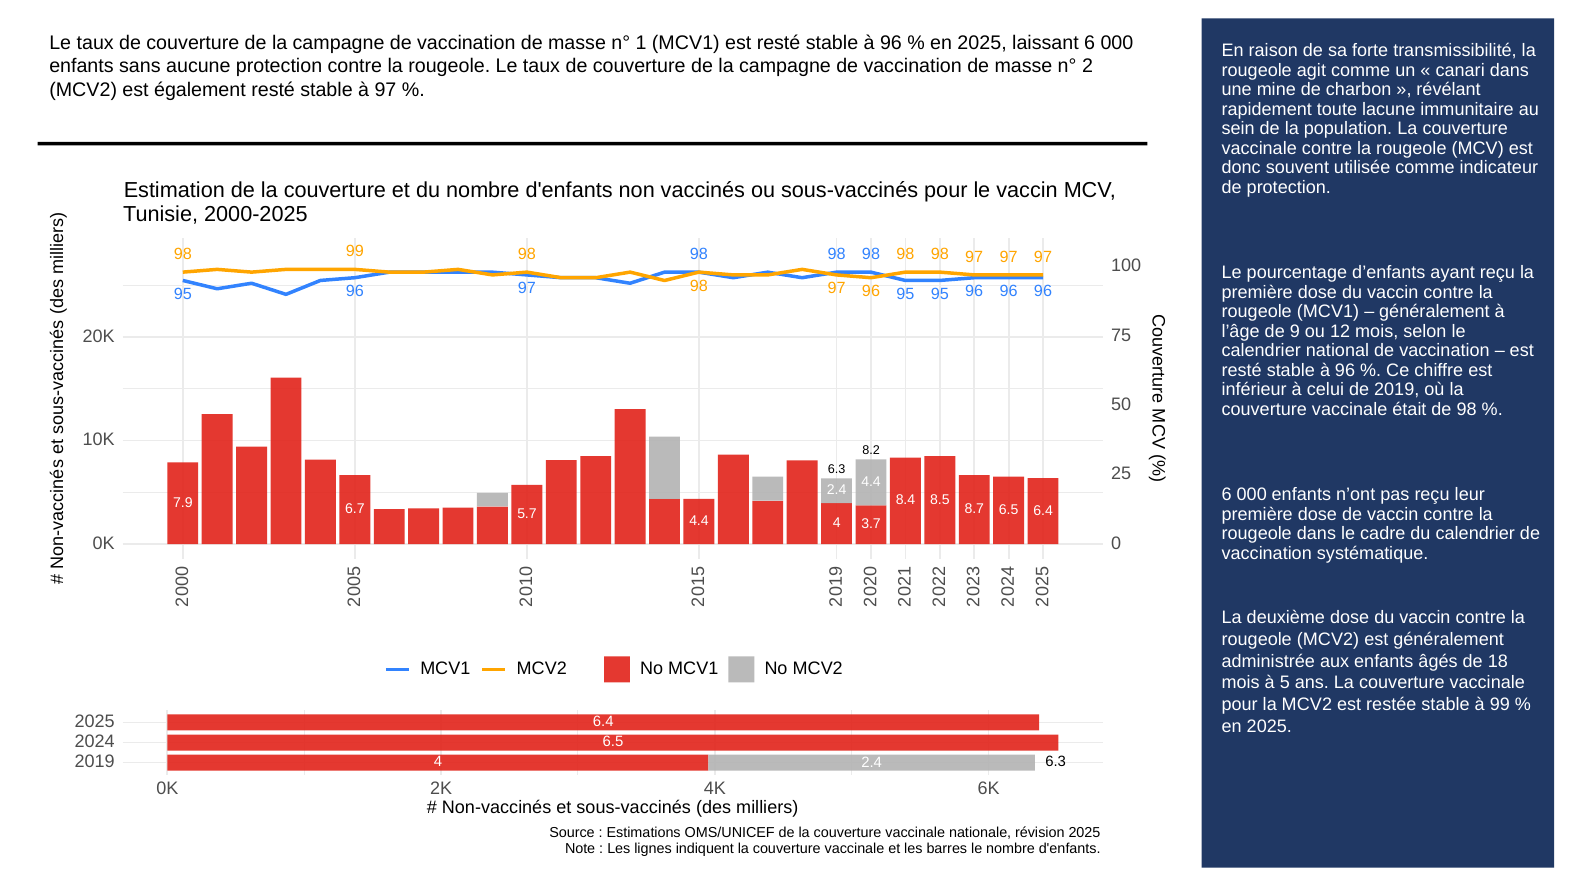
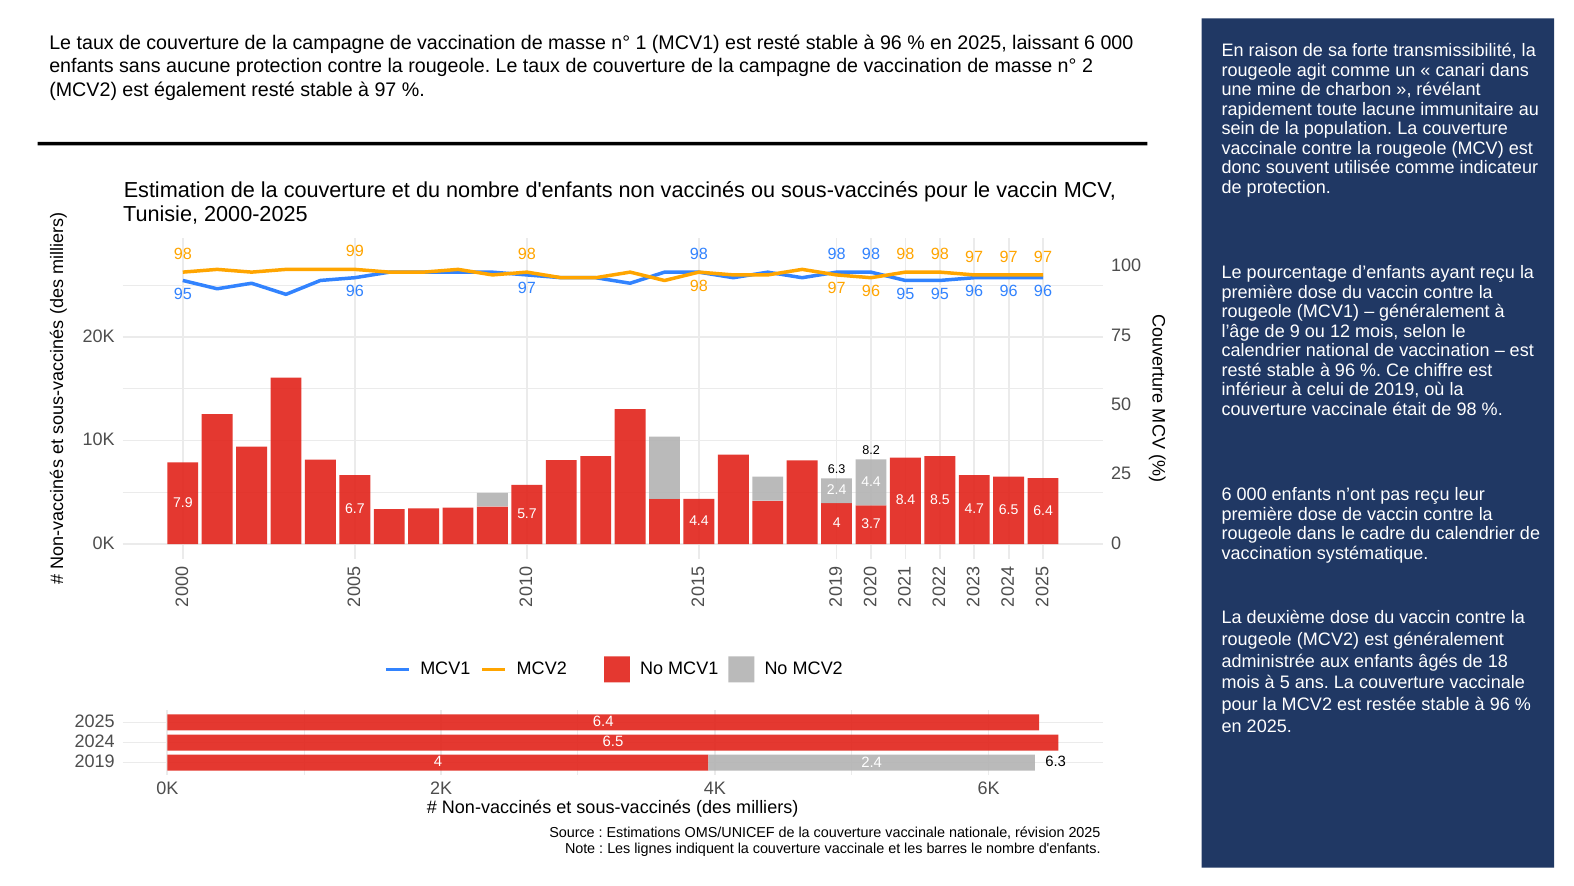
8.7: 8.7 -> 4.7 (974, 509)
restée stable à 99: 99 -> 96 (1500, 704)
